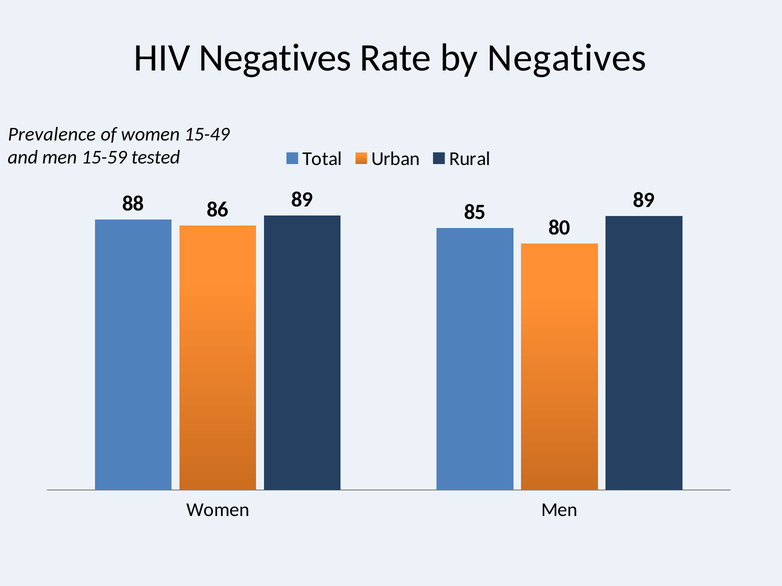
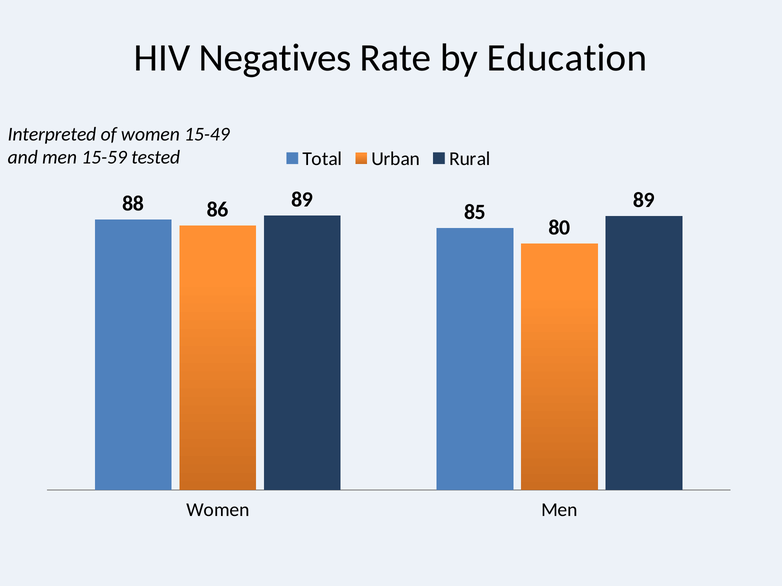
by Negatives: Negatives -> Education (567, 58)
Prevalence: Prevalence -> Interpreted (52, 134)
